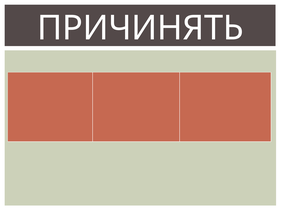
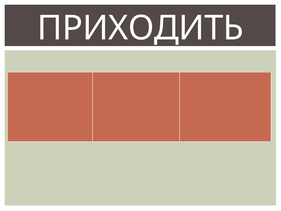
ПРИЧИНЯТЬ: ПРИЧИНЯТЬ -> ПРИХОДИТЬ (141, 28)
